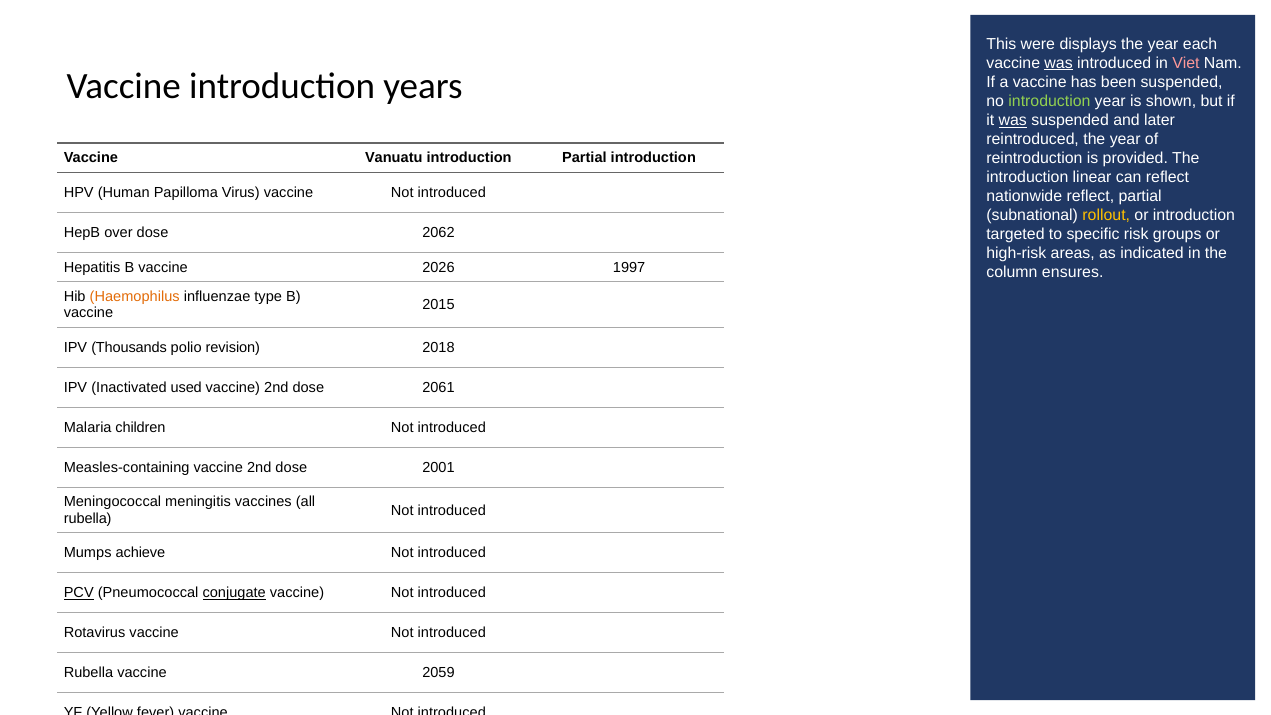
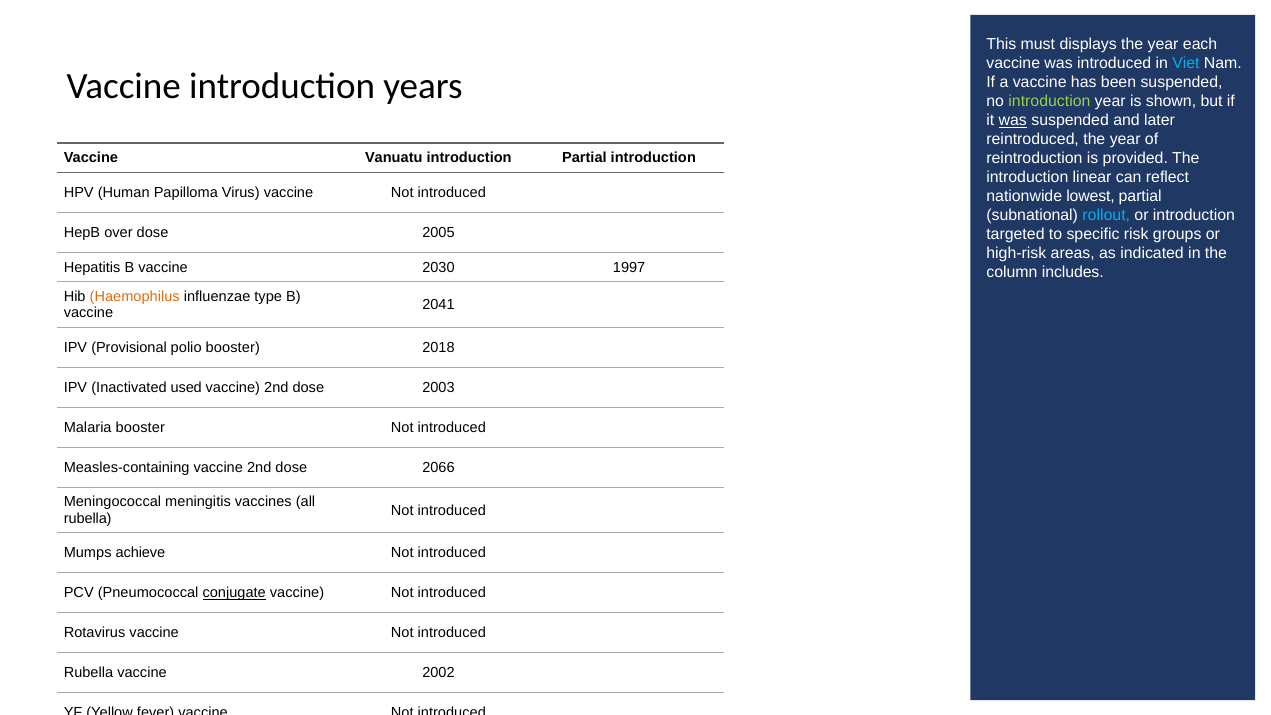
were: were -> must (1038, 44)
was underline: present -> none (1059, 63)
Viet colour: pink -> light blue (1186, 63)
nationwide reflect: reflect -> lowest (1090, 196)
rollout colour: yellow -> light blue (1106, 216)
2062: 2062 -> 2005 (438, 233)
2026: 2026 -> 2030 (438, 267)
ensures: ensures -> includes (1073, 273)
2015: 2015 -> 2041 (438, 305)
Thousands: Thousands -> Provisional (129, 348)
polio revision: revision -> booster (233, 348)
2061: 2061 -> 2003 (438, 388)
Malaria children: children -> booster (140, 428)
2001: 2001 -> 2066 (438, 467)
PCV underline: present -> none (79, 593)
2059: 2059 -> 2002 (438, 673)
